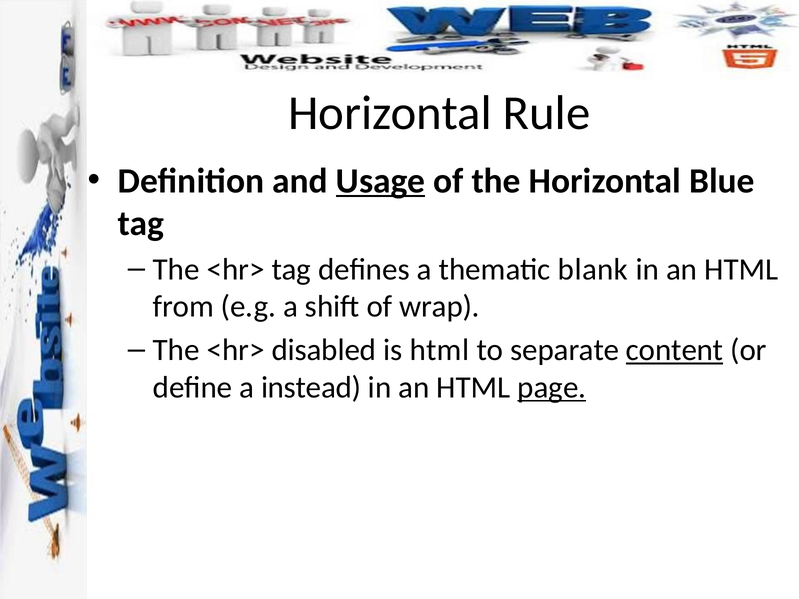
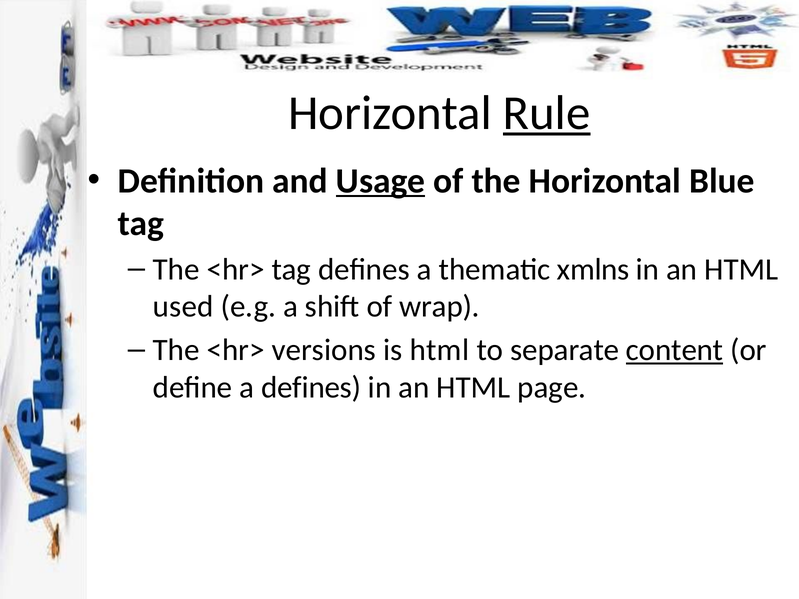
Rule underline: none -> present (547, 113)
blank: blank -> xmlns (593, 269)
from: from -> used (183, 307)
disabled: disabled -> versions (324, 350)
a instead: instead -> defines (311, 388)
page underline: present -> none (552, 388)
